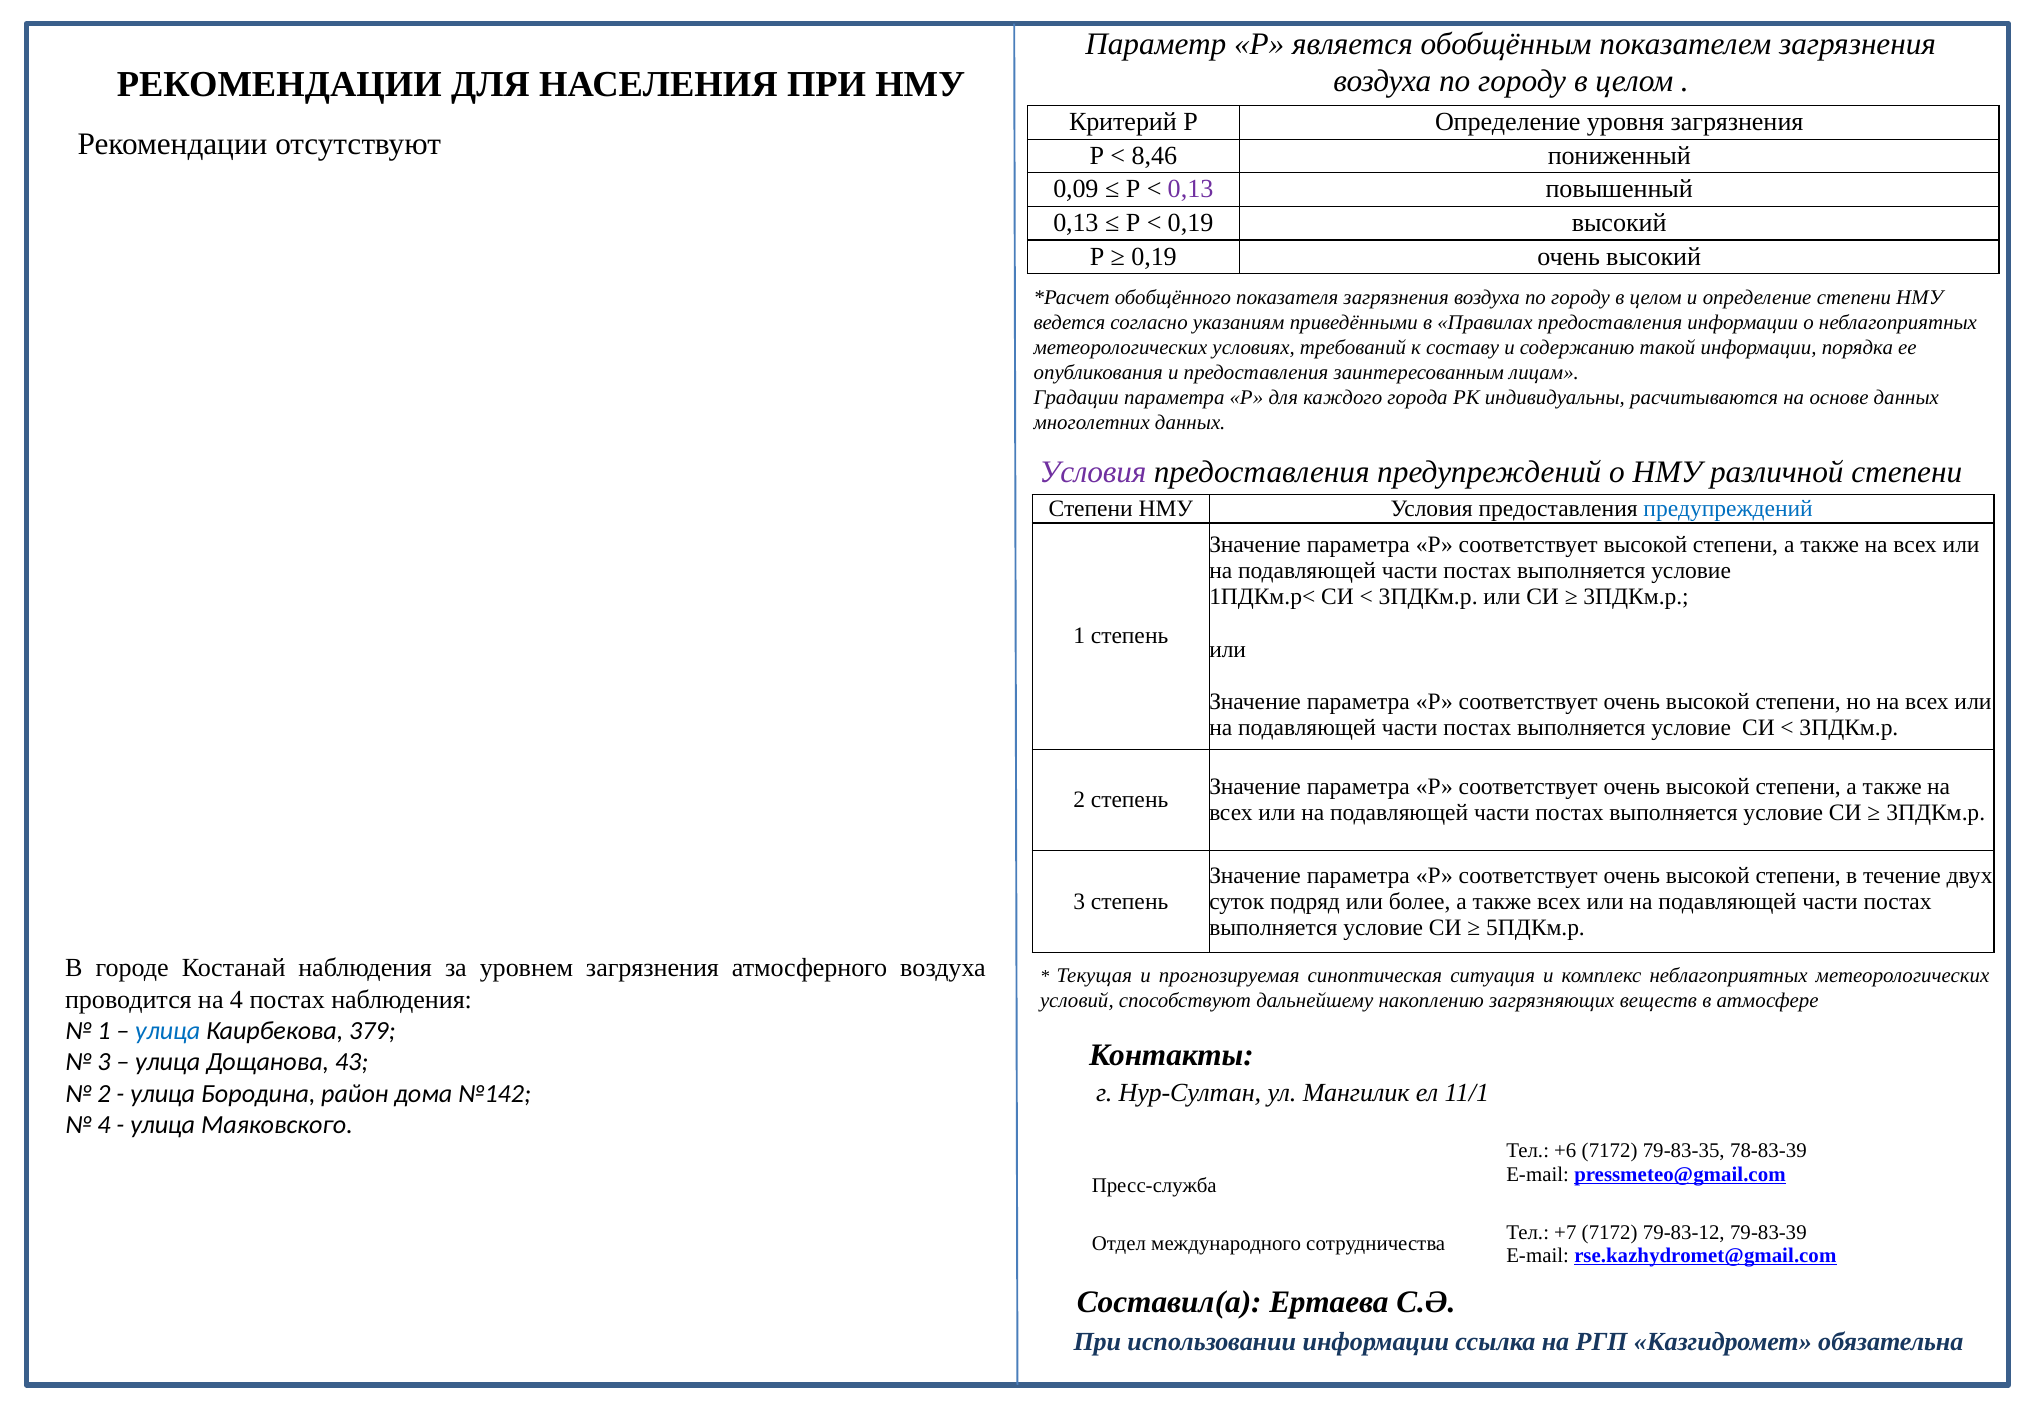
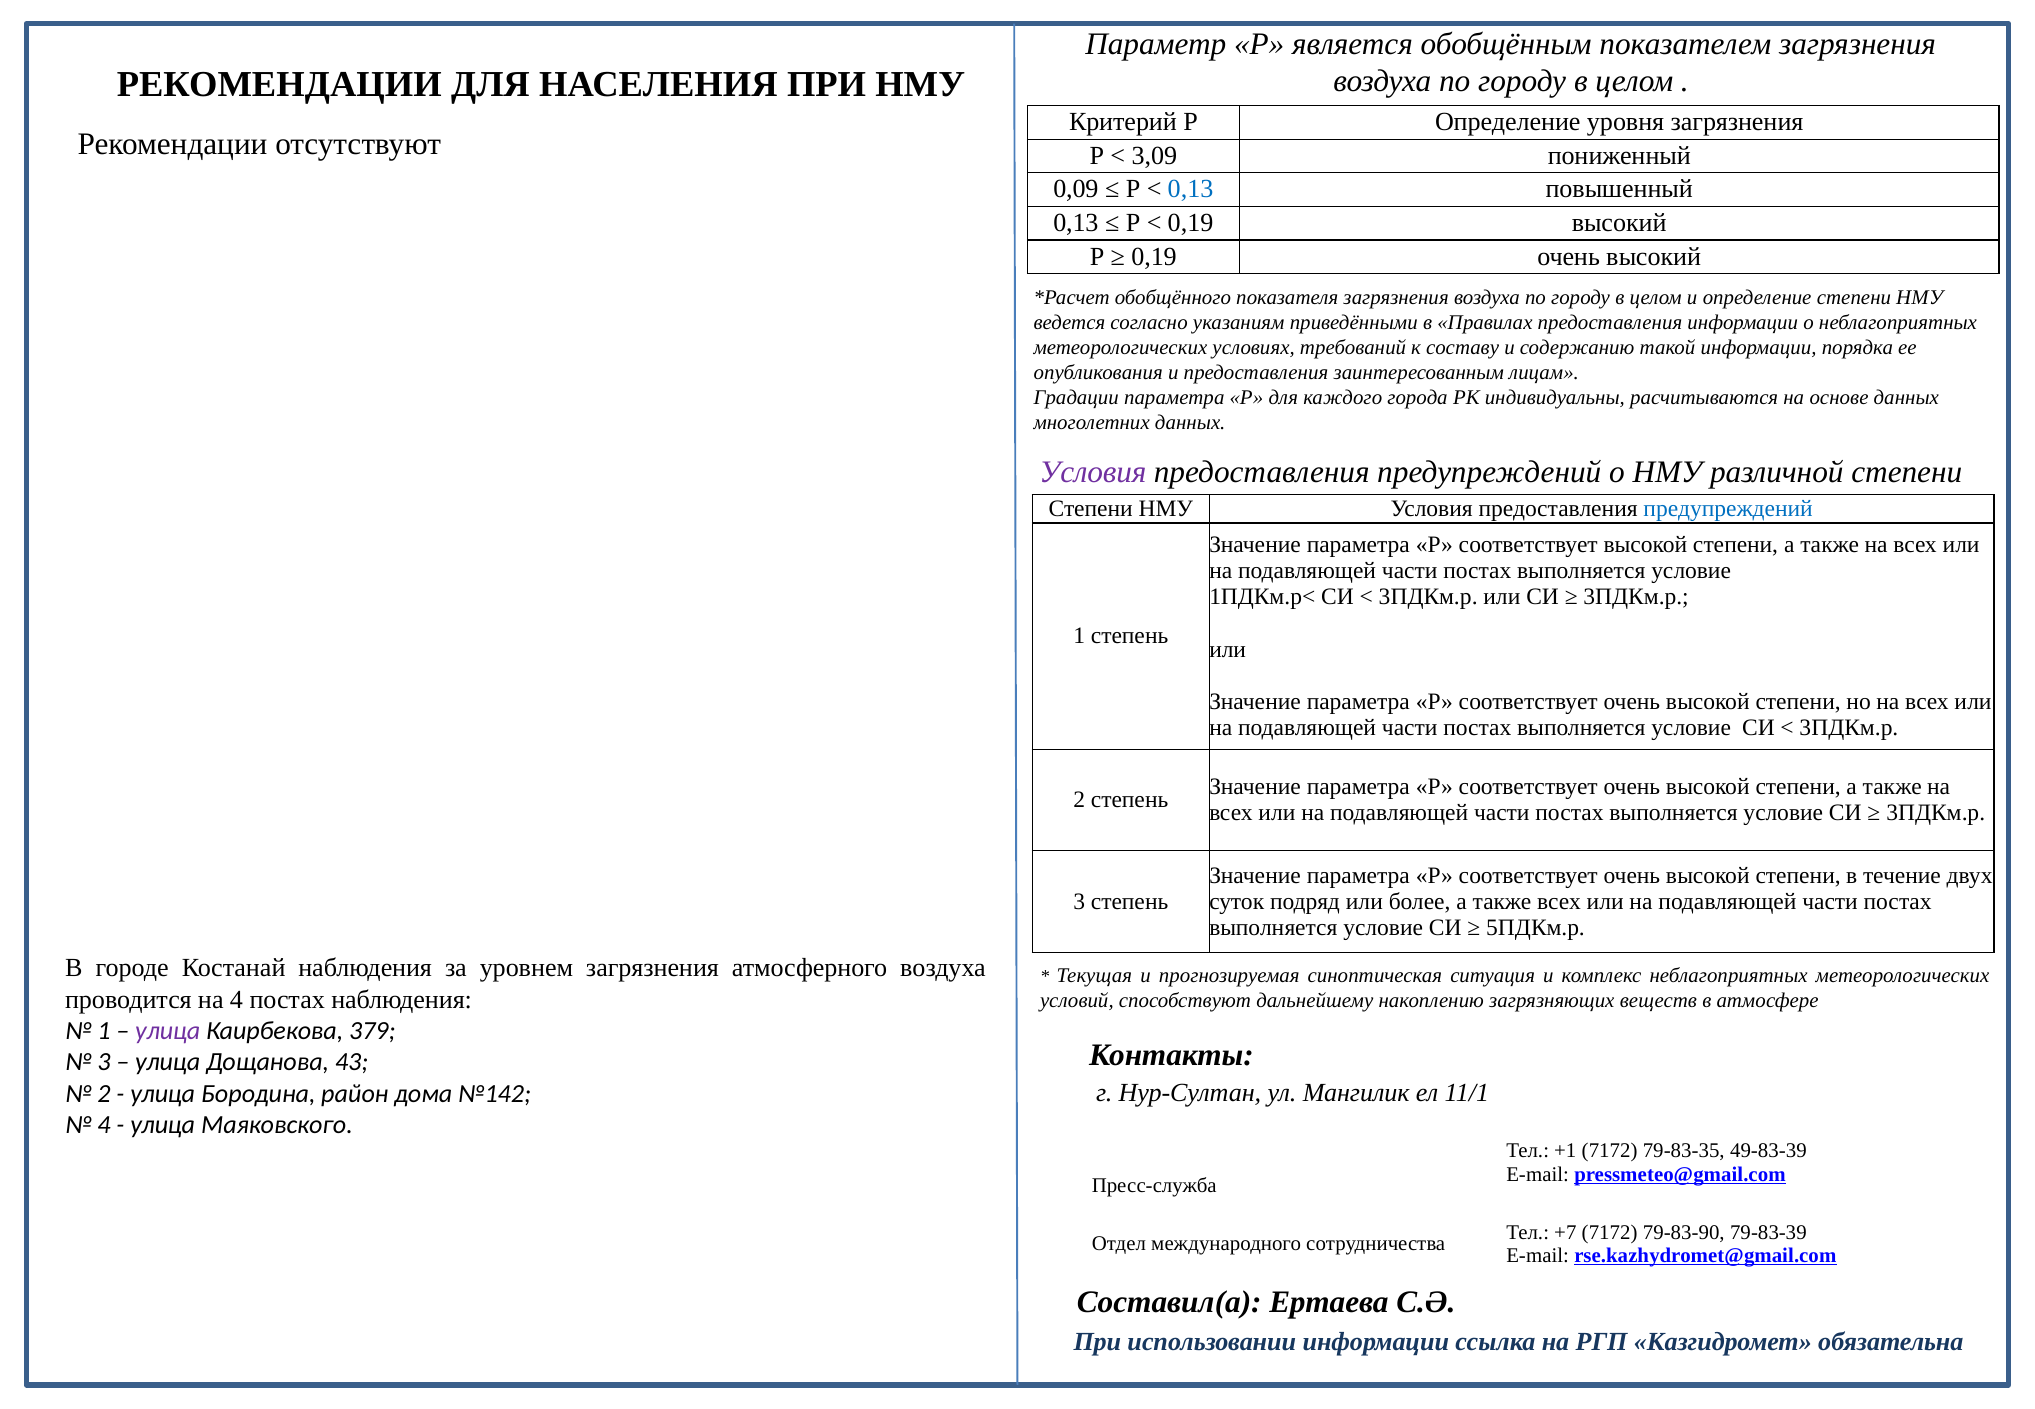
8,46: 8,46 -> 3,09 (1154, 156)
0,13 colour: purple -> blue (1191, 189)
улица colour: blue -> purple (168, 1031)
+6: +6 -> +1 (1565, 1151)
78-83-39: 78-83-39 -> 49-83-39 (1768, 1151)
79-83-12: 79-83-12 -> 79-83-90 (1684, 1232)
